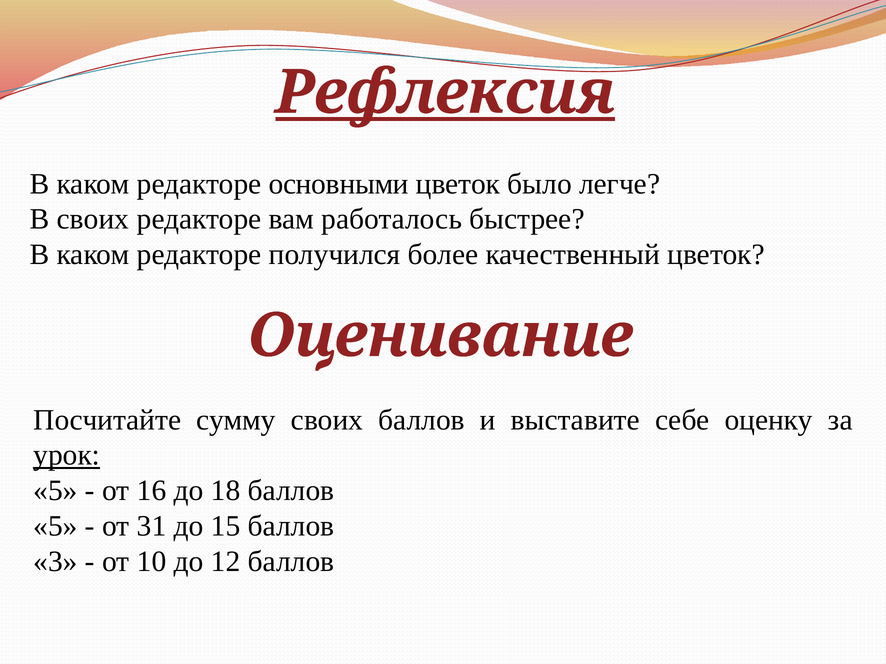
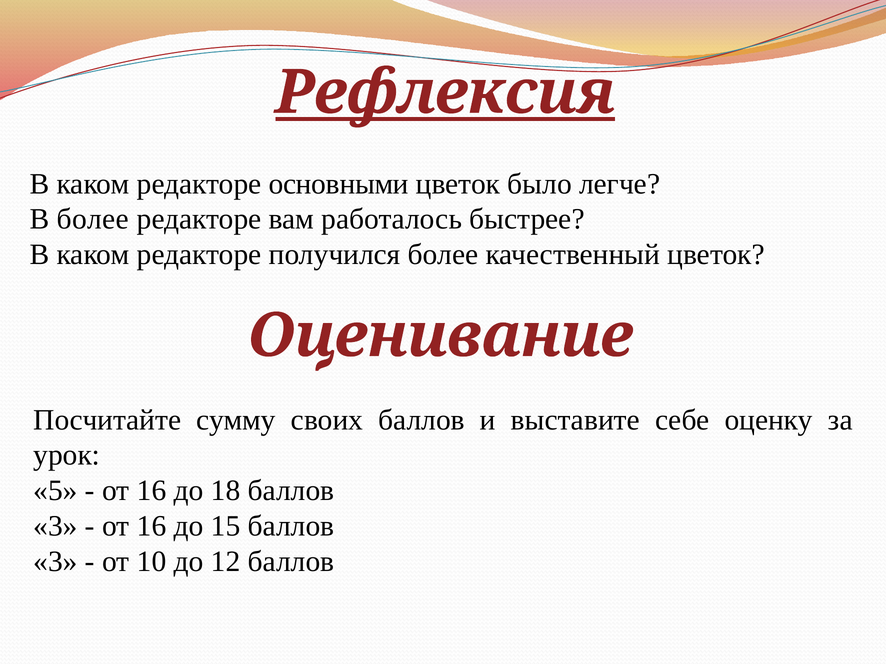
В своих: своих -> более (93, 219)
урок underline: present -> none (67, 456)
5: 5 -> 3 (55, 526)
31: 31 -> 16 (152, 526)
